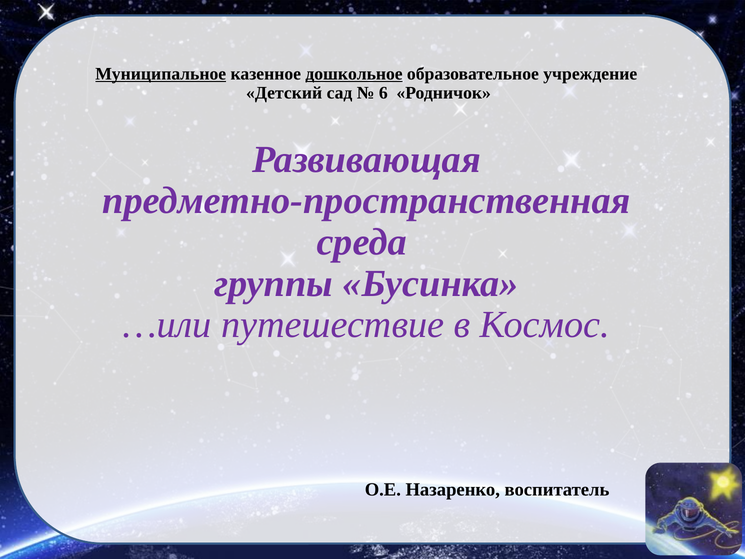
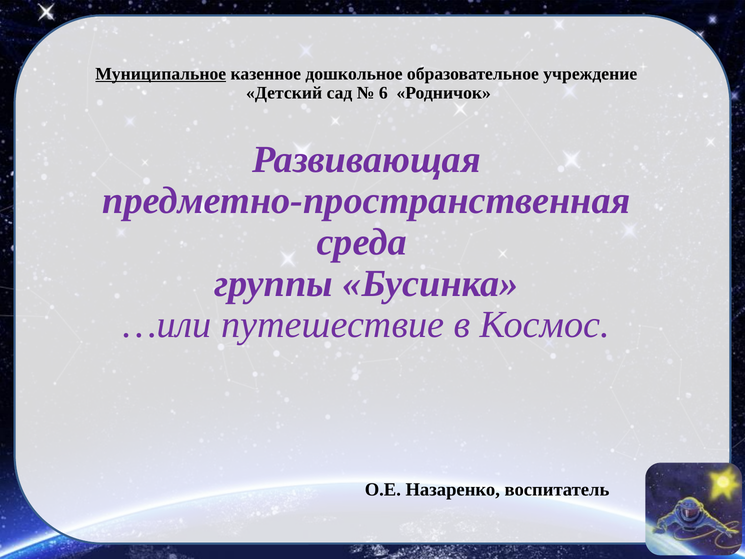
дошкольное underline: present -> none (354, 74)
